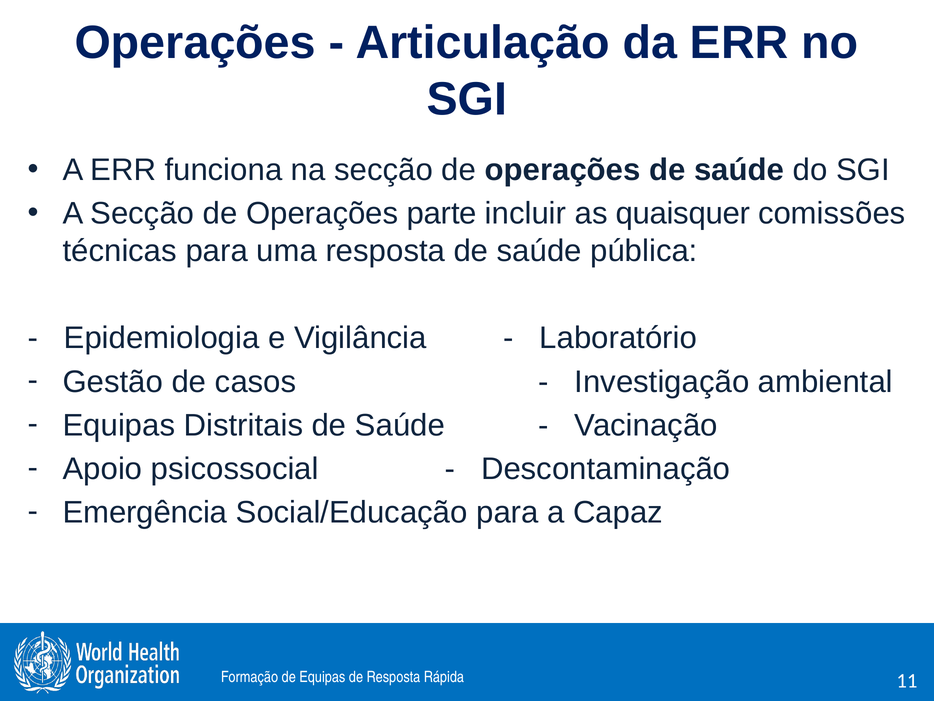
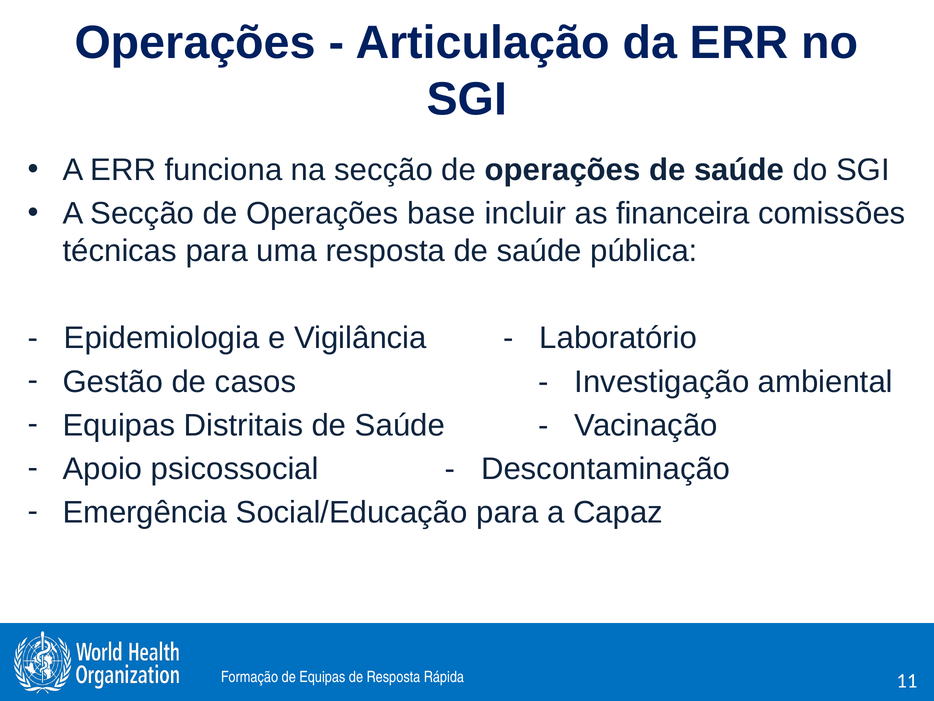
parte: parte -> base (441, 213)
quaisquer: quaisquer -> financeira (683, 213)
